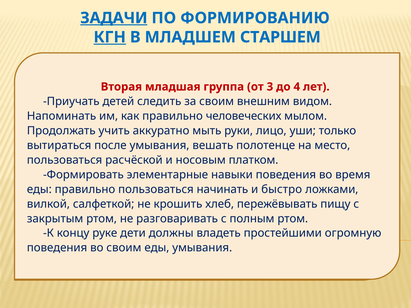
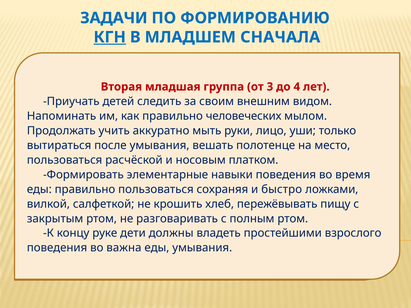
ЗАДАЧИ underline: present -> none (114, 18)
СТАРШЕМ: СТАРШЕМ -> СНАЧАЛА (280, 37)
начинать: начинать -> сохраняя (222, 189)
огромную: огромную -> взрослого (353, 233)
своим: своим -> важна (124, 248)
